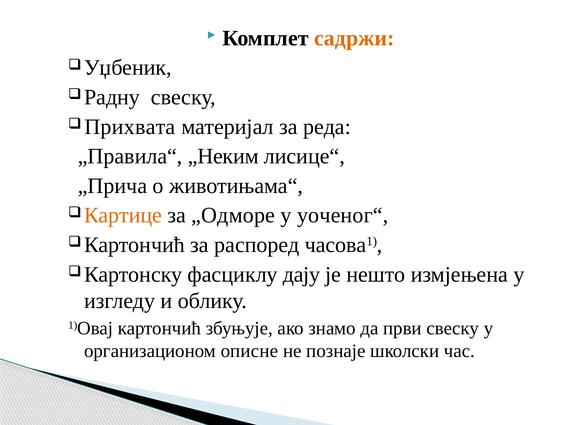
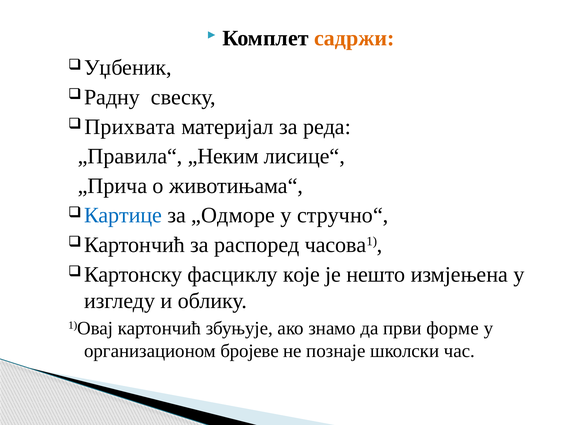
Картице colour: orange -> blue (123, 215)
уоченог“: уоченог“ -> стручно“ (343, 215)
дају: дају -> које (301, 275)
први свеску: свеску -> форме (453, 328)
описне: описне -> бројеве (250, 351)
